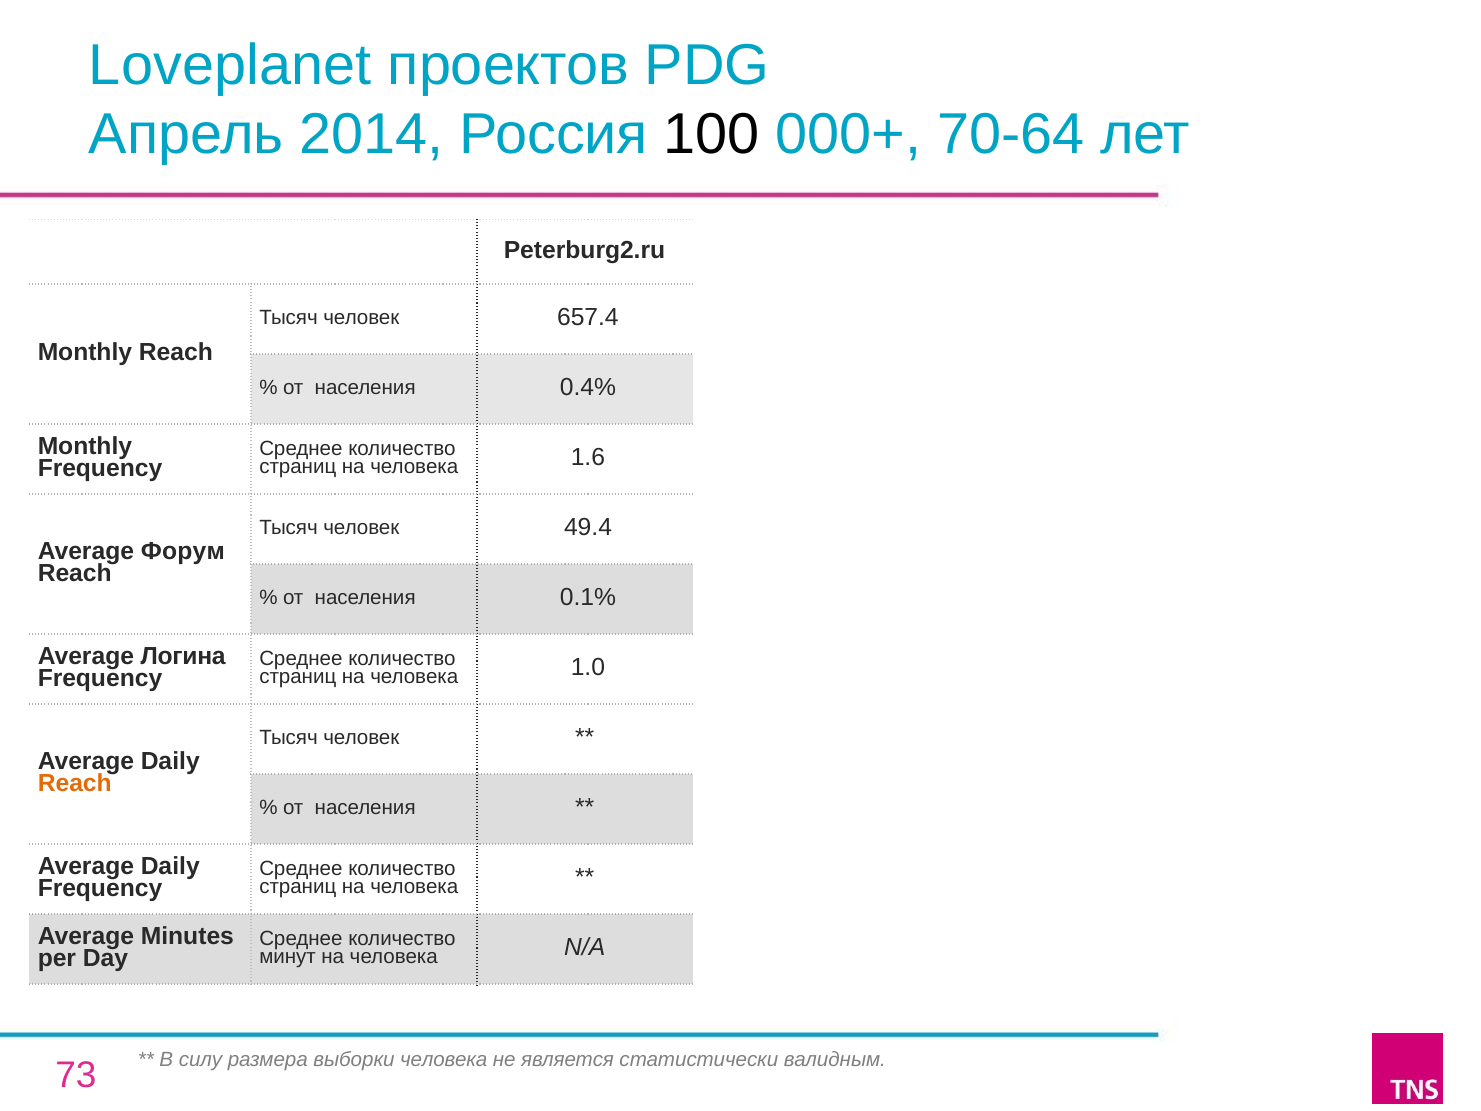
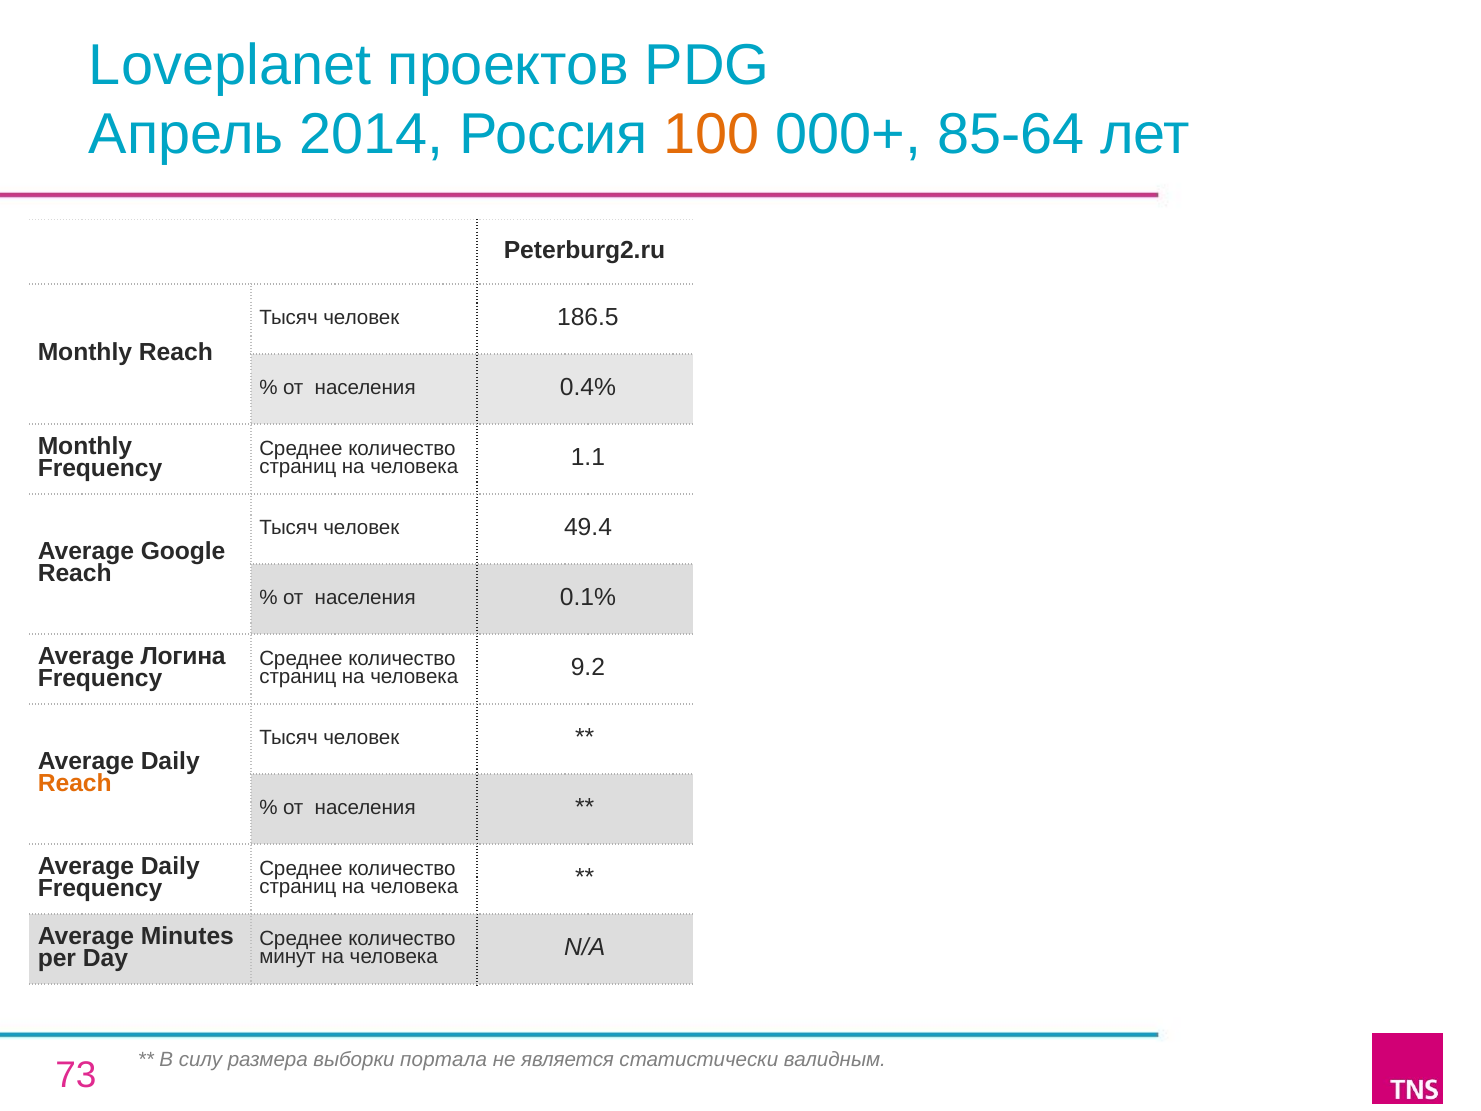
100 colour: black -> orange (712, 135)
70-64: 70-64 -> 85-64 (1011, 135)
657.4: 657.4 -> 186.5 (588, 317)
1.6: 1.6 -> 1.1 (588, 457)
Форум: Форум -> Google (183, 551)
1.0: 1.0 -> 9.2 (588, 667)
выборки человека: человека -> портала (444, 1060)
